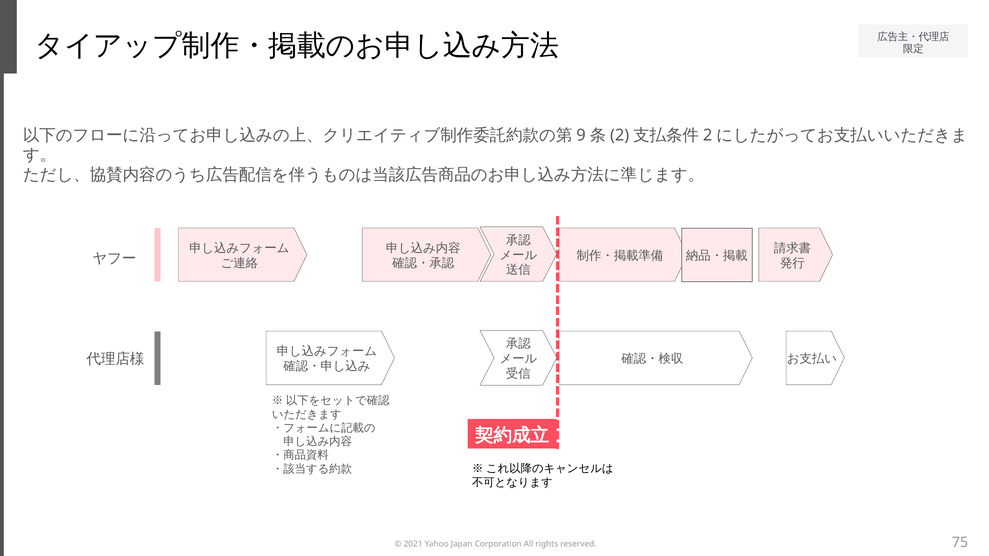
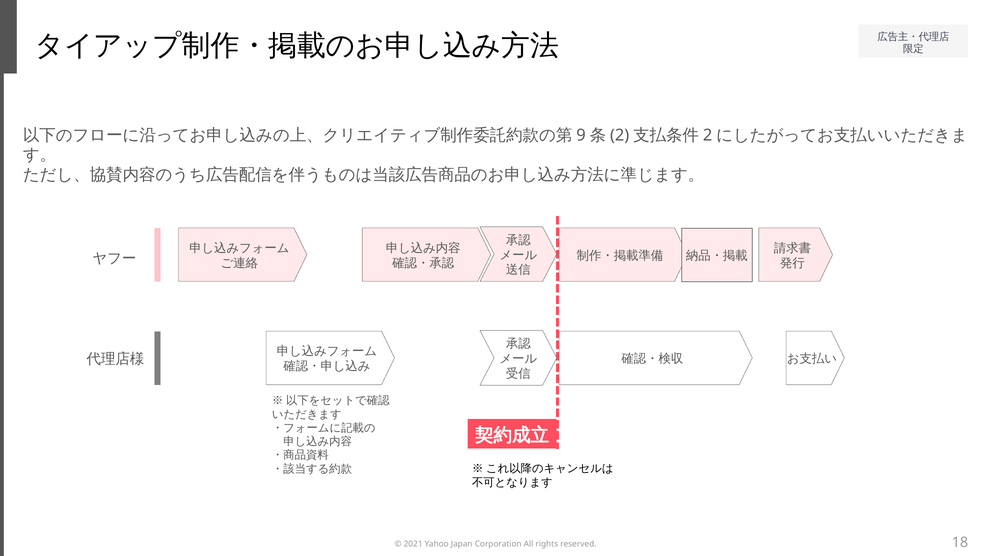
75: 75 -> 18 (960, 543)
